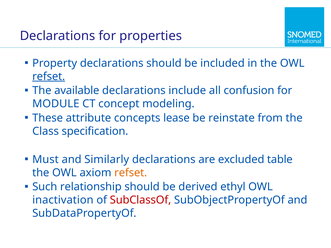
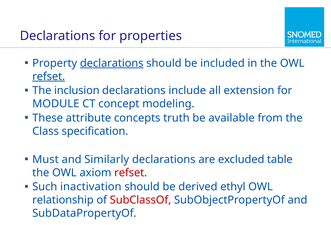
declarations underline: none -> present (112, 63)
available: available -> inclusion (77, 91)
confusion: confusion -> extension (249, 91)
lease: lease -> truth (176, 118)
reinstate: reinstate -> available (232, 118)
refset colour: orange -> red (131, 173)
relationship: relationship -> inactivation (91, 187)
inactivation: inactivation -> relationship (63, 200)
